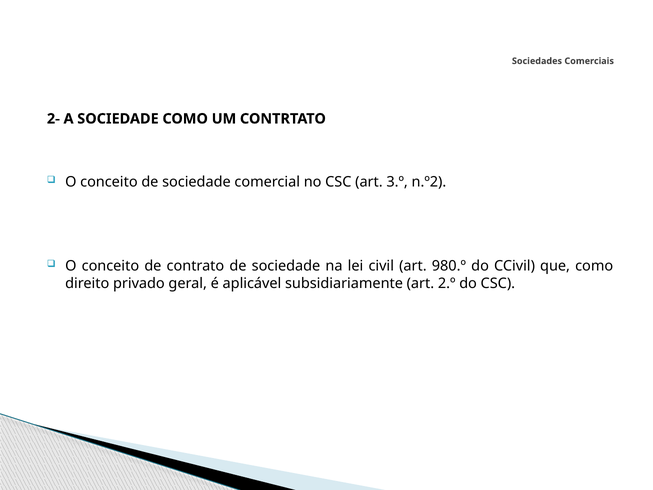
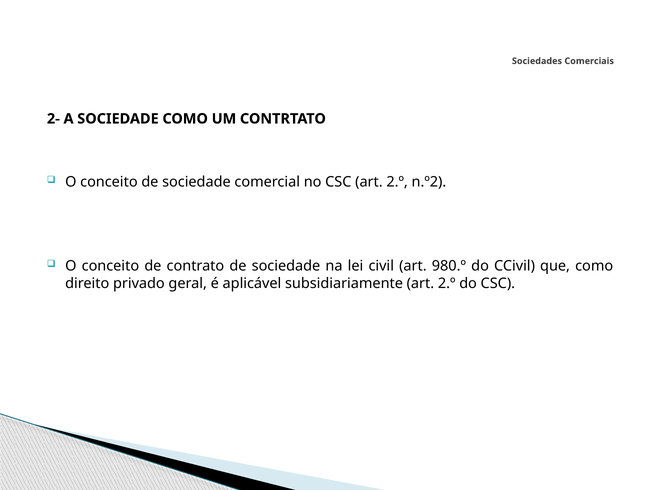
CSC art 3.º: 3.º -> 2.º (397, 182)
